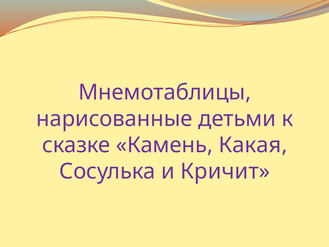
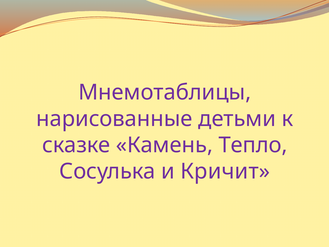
Какая: Какая -> Тепло (253, 145)
